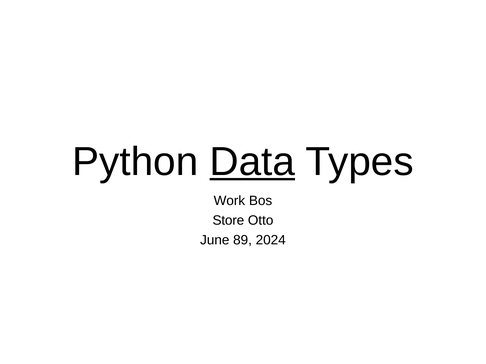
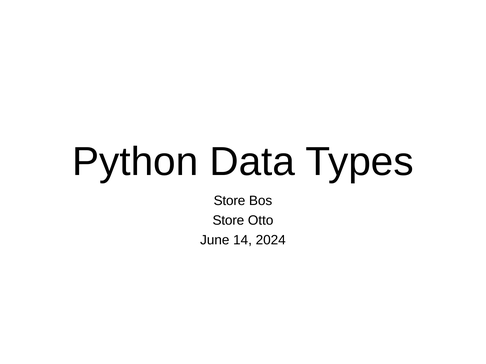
Data underline: present -> none (252, 162)
Work: Work -> Store (229, 201)
89: 89 -> 14 (243, 240)
